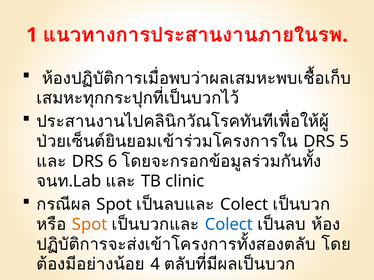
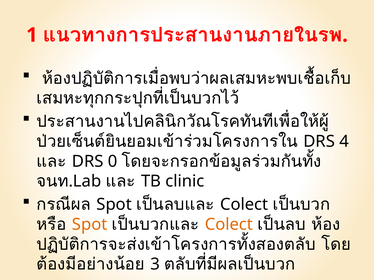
5: 5 -> 4 (344, 142)
6: 6 -> 0 (113, 162)
Colect colour: blue -> orange (229, 225)
4: 4 -> 3 (155, 265)
